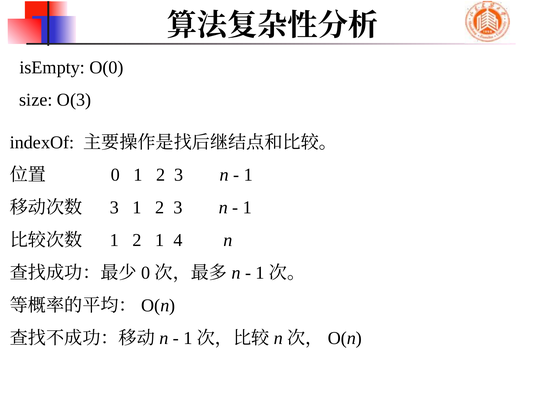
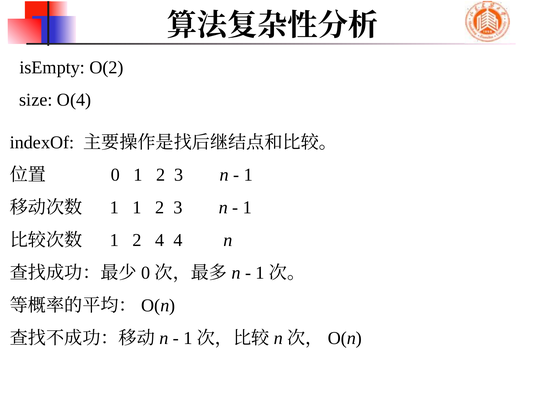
O(0: O(0 -> O(2 (107, 68)
O(3: O(3 -> O(4 (74, 100)
3: 3 -> 1 (114, 208)
2 1: 1 -> 4 (160, 240)
